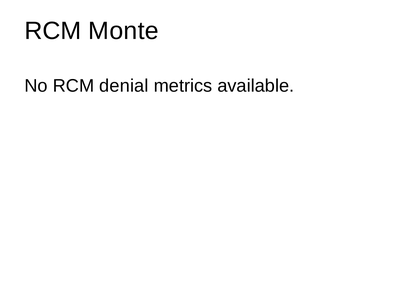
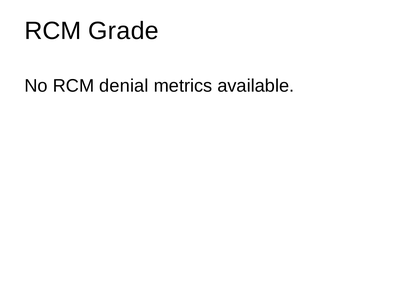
Monte: Monte -> Grade (124, 31)
